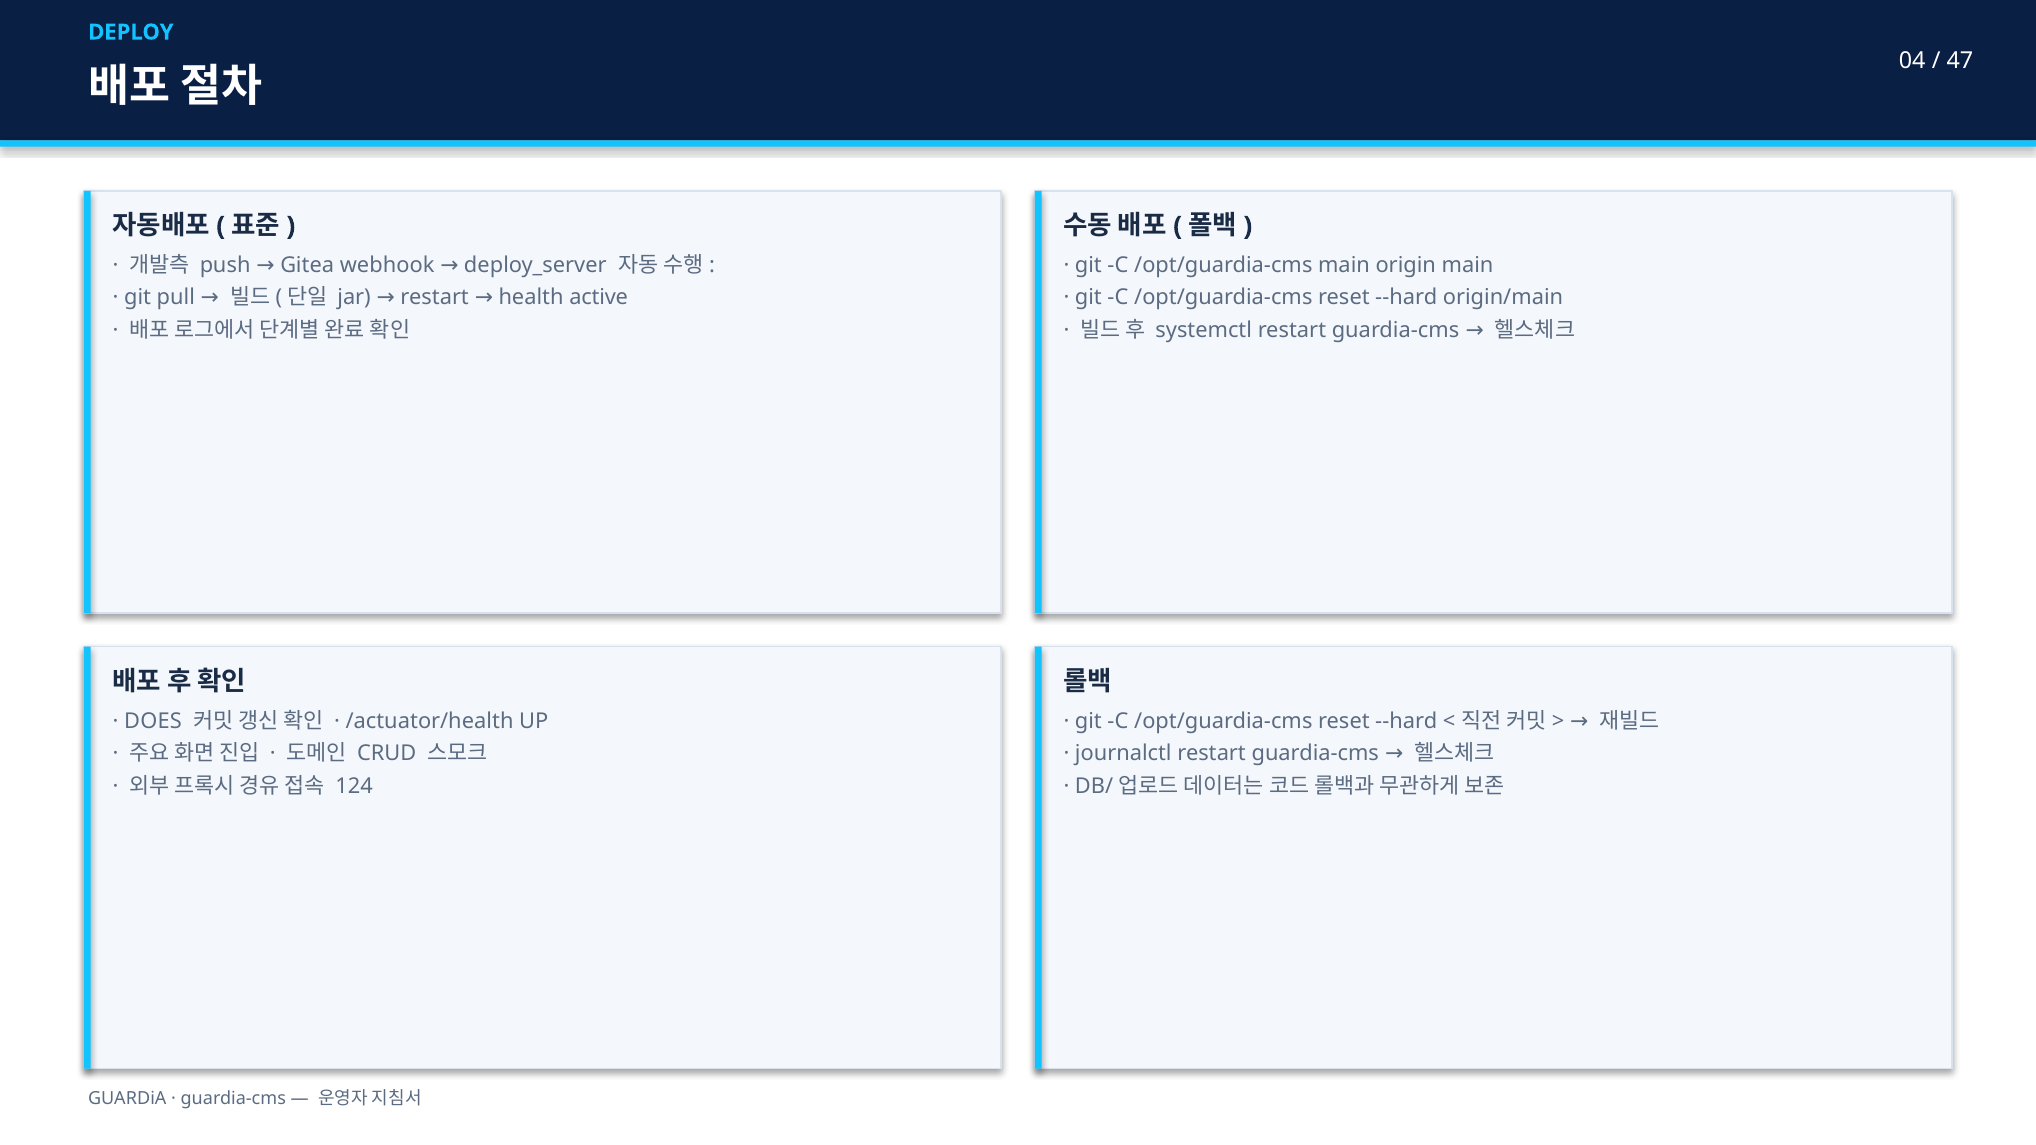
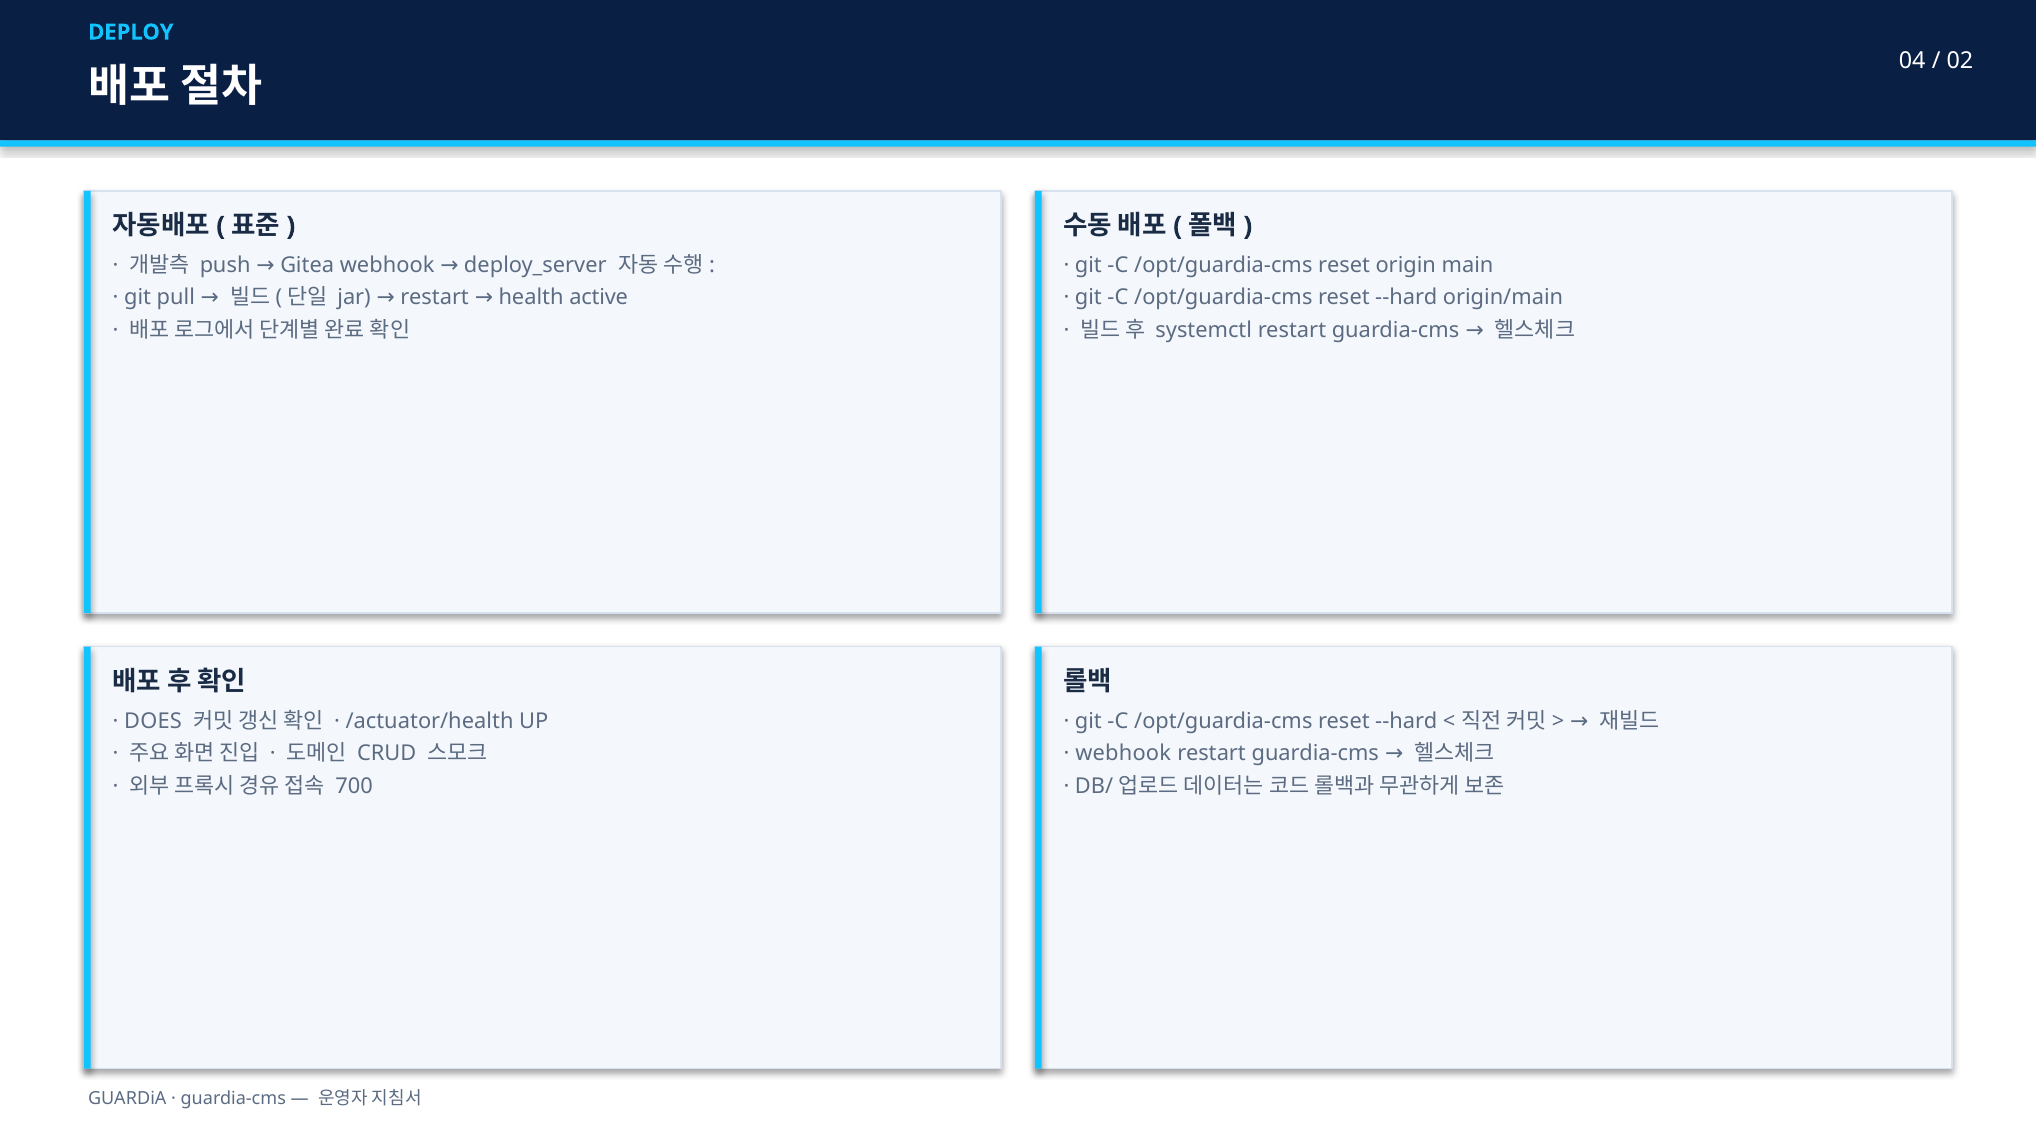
47: 47 -> 02 (1960, 60)
main: main -> reset (1344, 265)
journalctl: journalctl -> webhook (1123, 754)
124: 124 -> 700 (354, 786)
